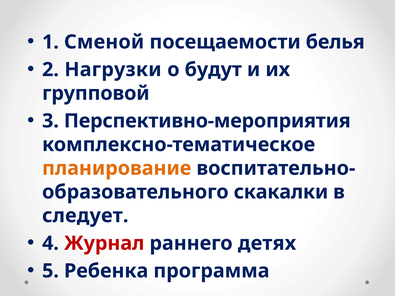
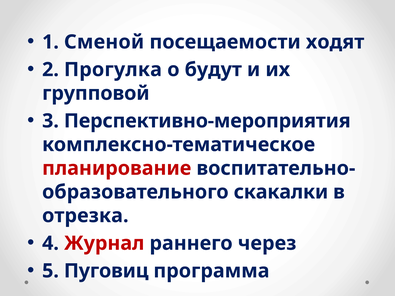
белья: белья -> ходят (335, 42)
Нагрузки: Нагрузки -> Прогулка (113, 70)
планирование colour: orange -> red (117, 168)
следует: следует -> отрезка (85, 216)
детях: детях -> через (267, 243)
Ребенка: Ребенка -> Пуговиц (106, 271)
